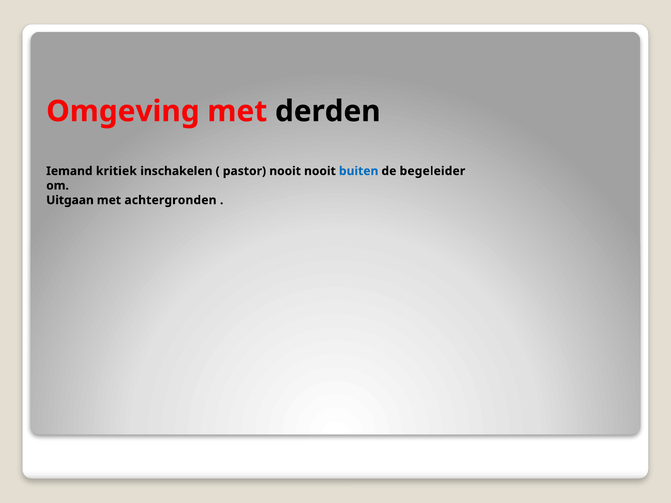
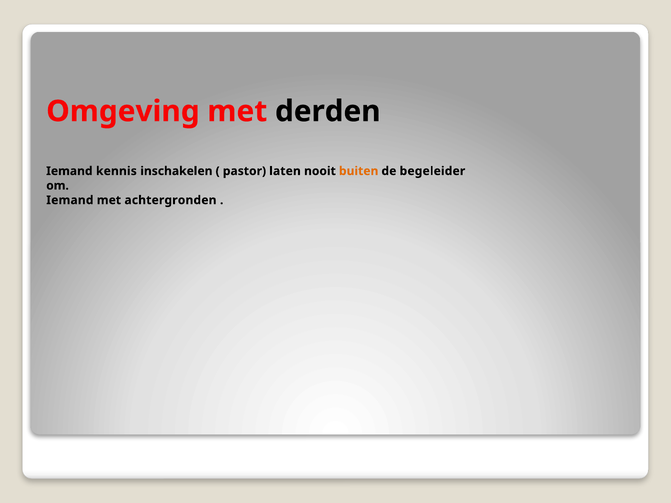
kritiek: kritiek -> kennis (116, 171)
pastor nooit: nooit -> laten (285, 171)
buiten colour: blue -> orange (359, 171)
Uitgaan: Uitgaan -> Iemand (70, 200)
